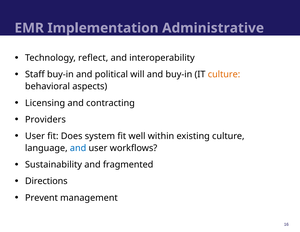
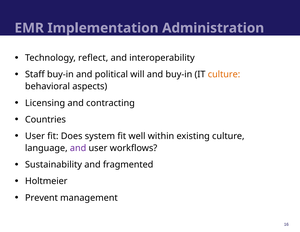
Administrative: Administrative -> Administration (213, 28)
Providers: Providers -> Countries (45, 119)
and colour: blue -> purple (78, 148)
Directions: Directions -> Holtmeier (46, 181)
